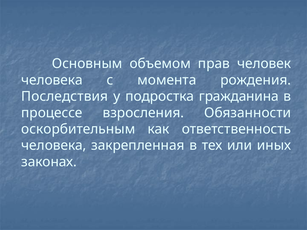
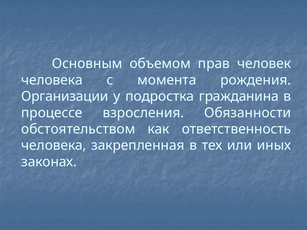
Последствия: Последствия -> Организации (65, 97)
оскорбительным: оскорбительным -> обстоятельством (78, 129)
